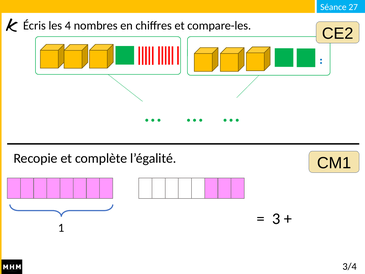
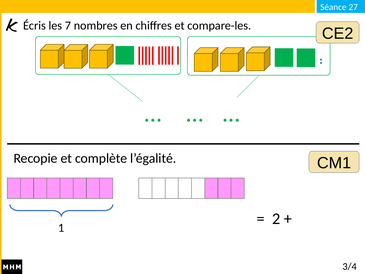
4: 4 -> 7 (68, 25)
3: 3 -> 2 (276, 219)
